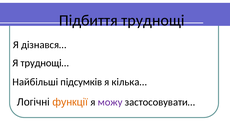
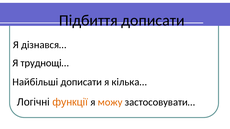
Підбиття труднощі: труднощі -> дописати (153, 20)
Найбільші підсумків: підсумків -> дописати (81, 82)
можу colour: purple -> orange (110, 102)
